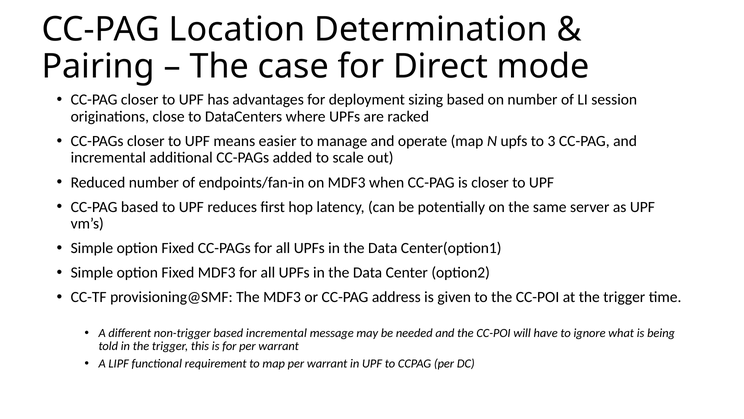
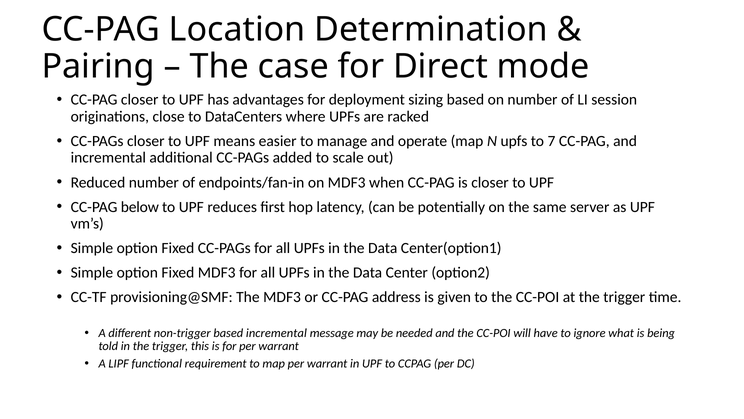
3: 3 -> 7 (552, 141)
CC-PAG based: based -> below (140, 207)
